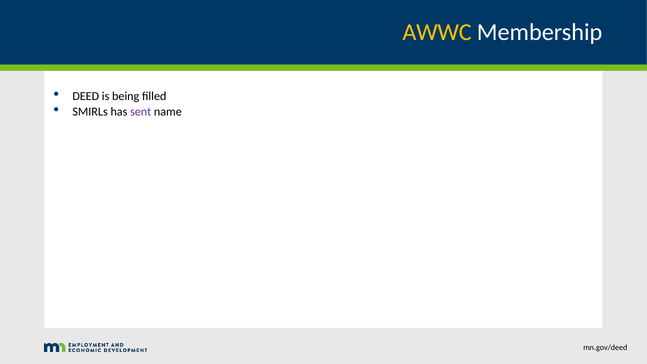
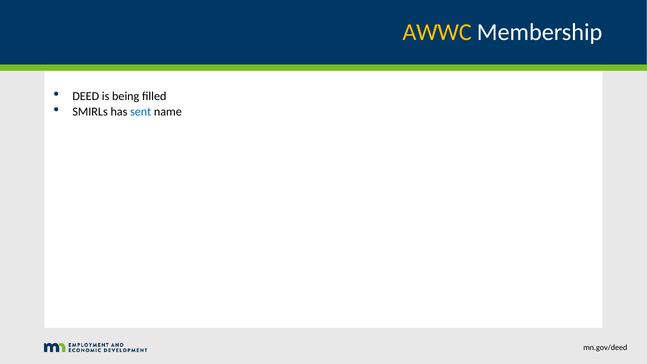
sent colour: purple -> blue (141, 112)
